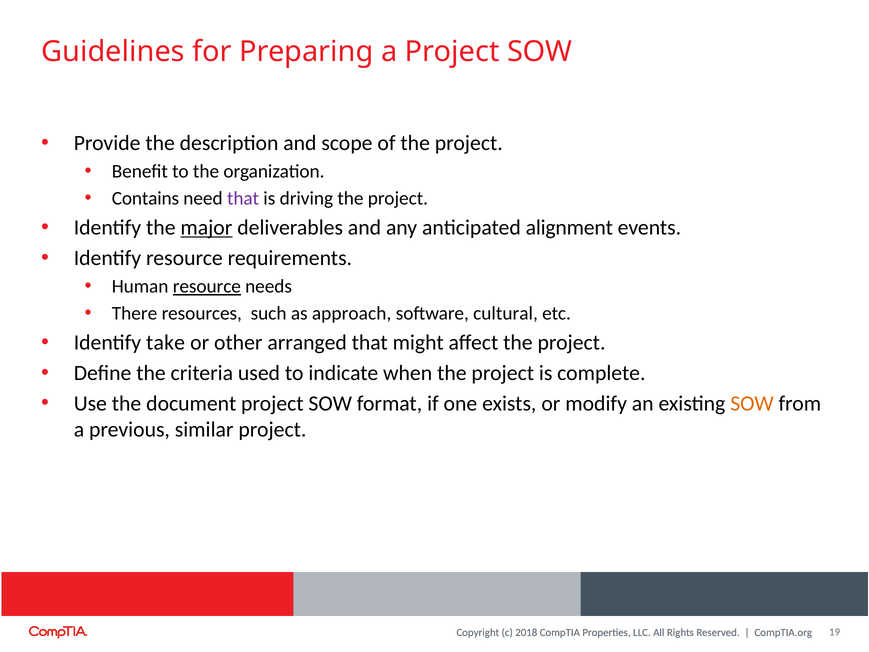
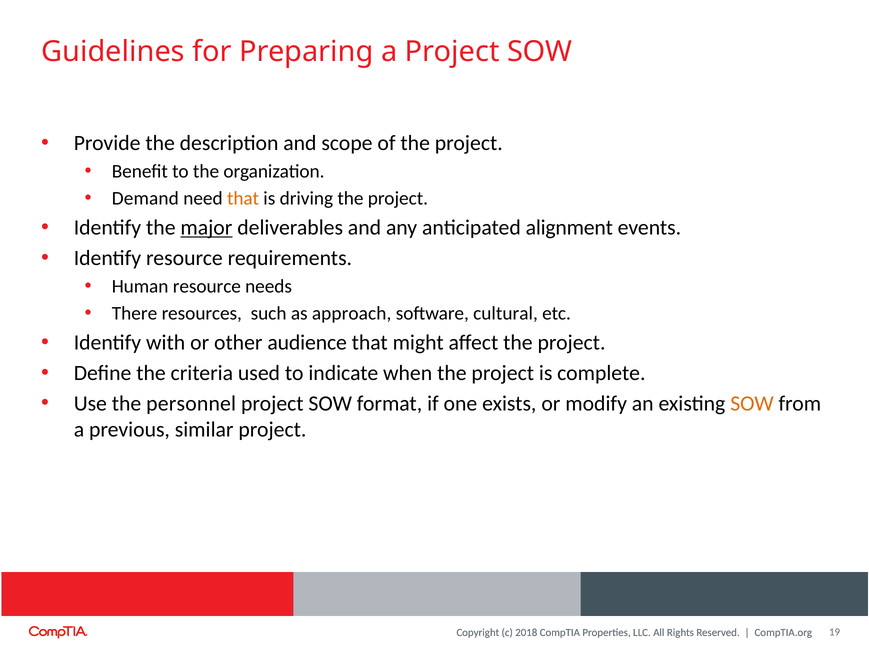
Contains: Contains -> Demand (145, 198)
that colour: purple -> orange (243, 198)
resource underline: present -> none (207, 286)
take: take -> with (166, 342)
arranged: arranged -> audience (307, 342)
document: document -> personnel (191, 403)
